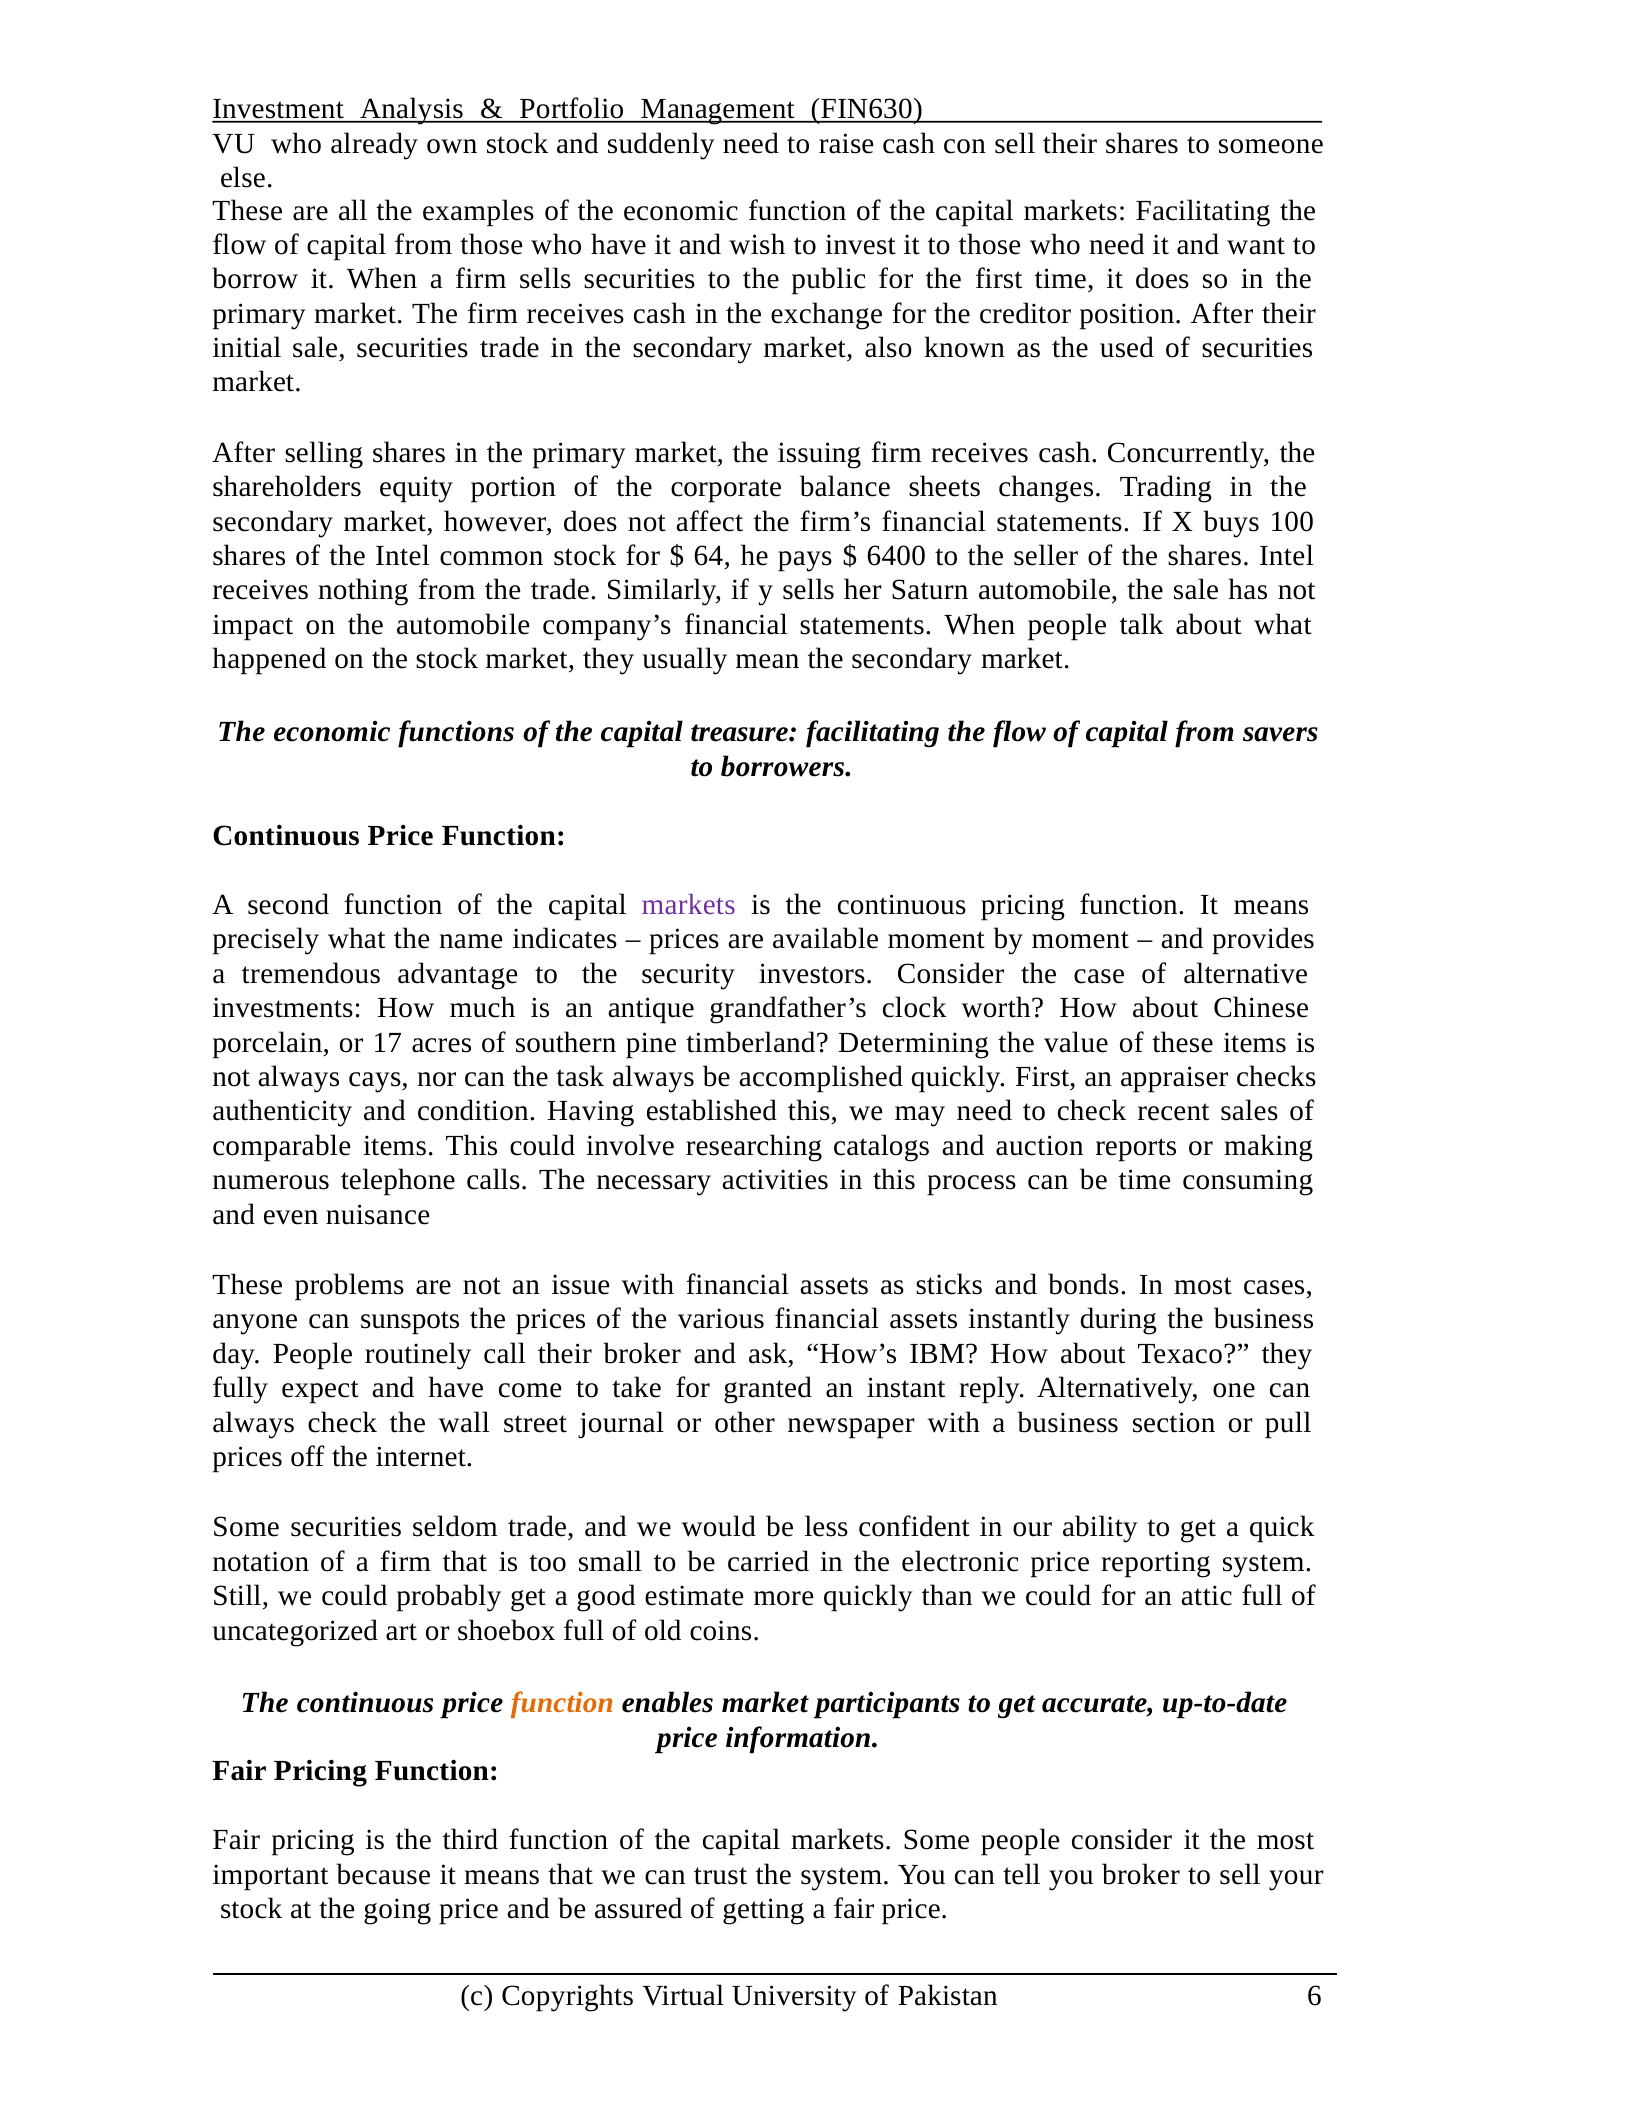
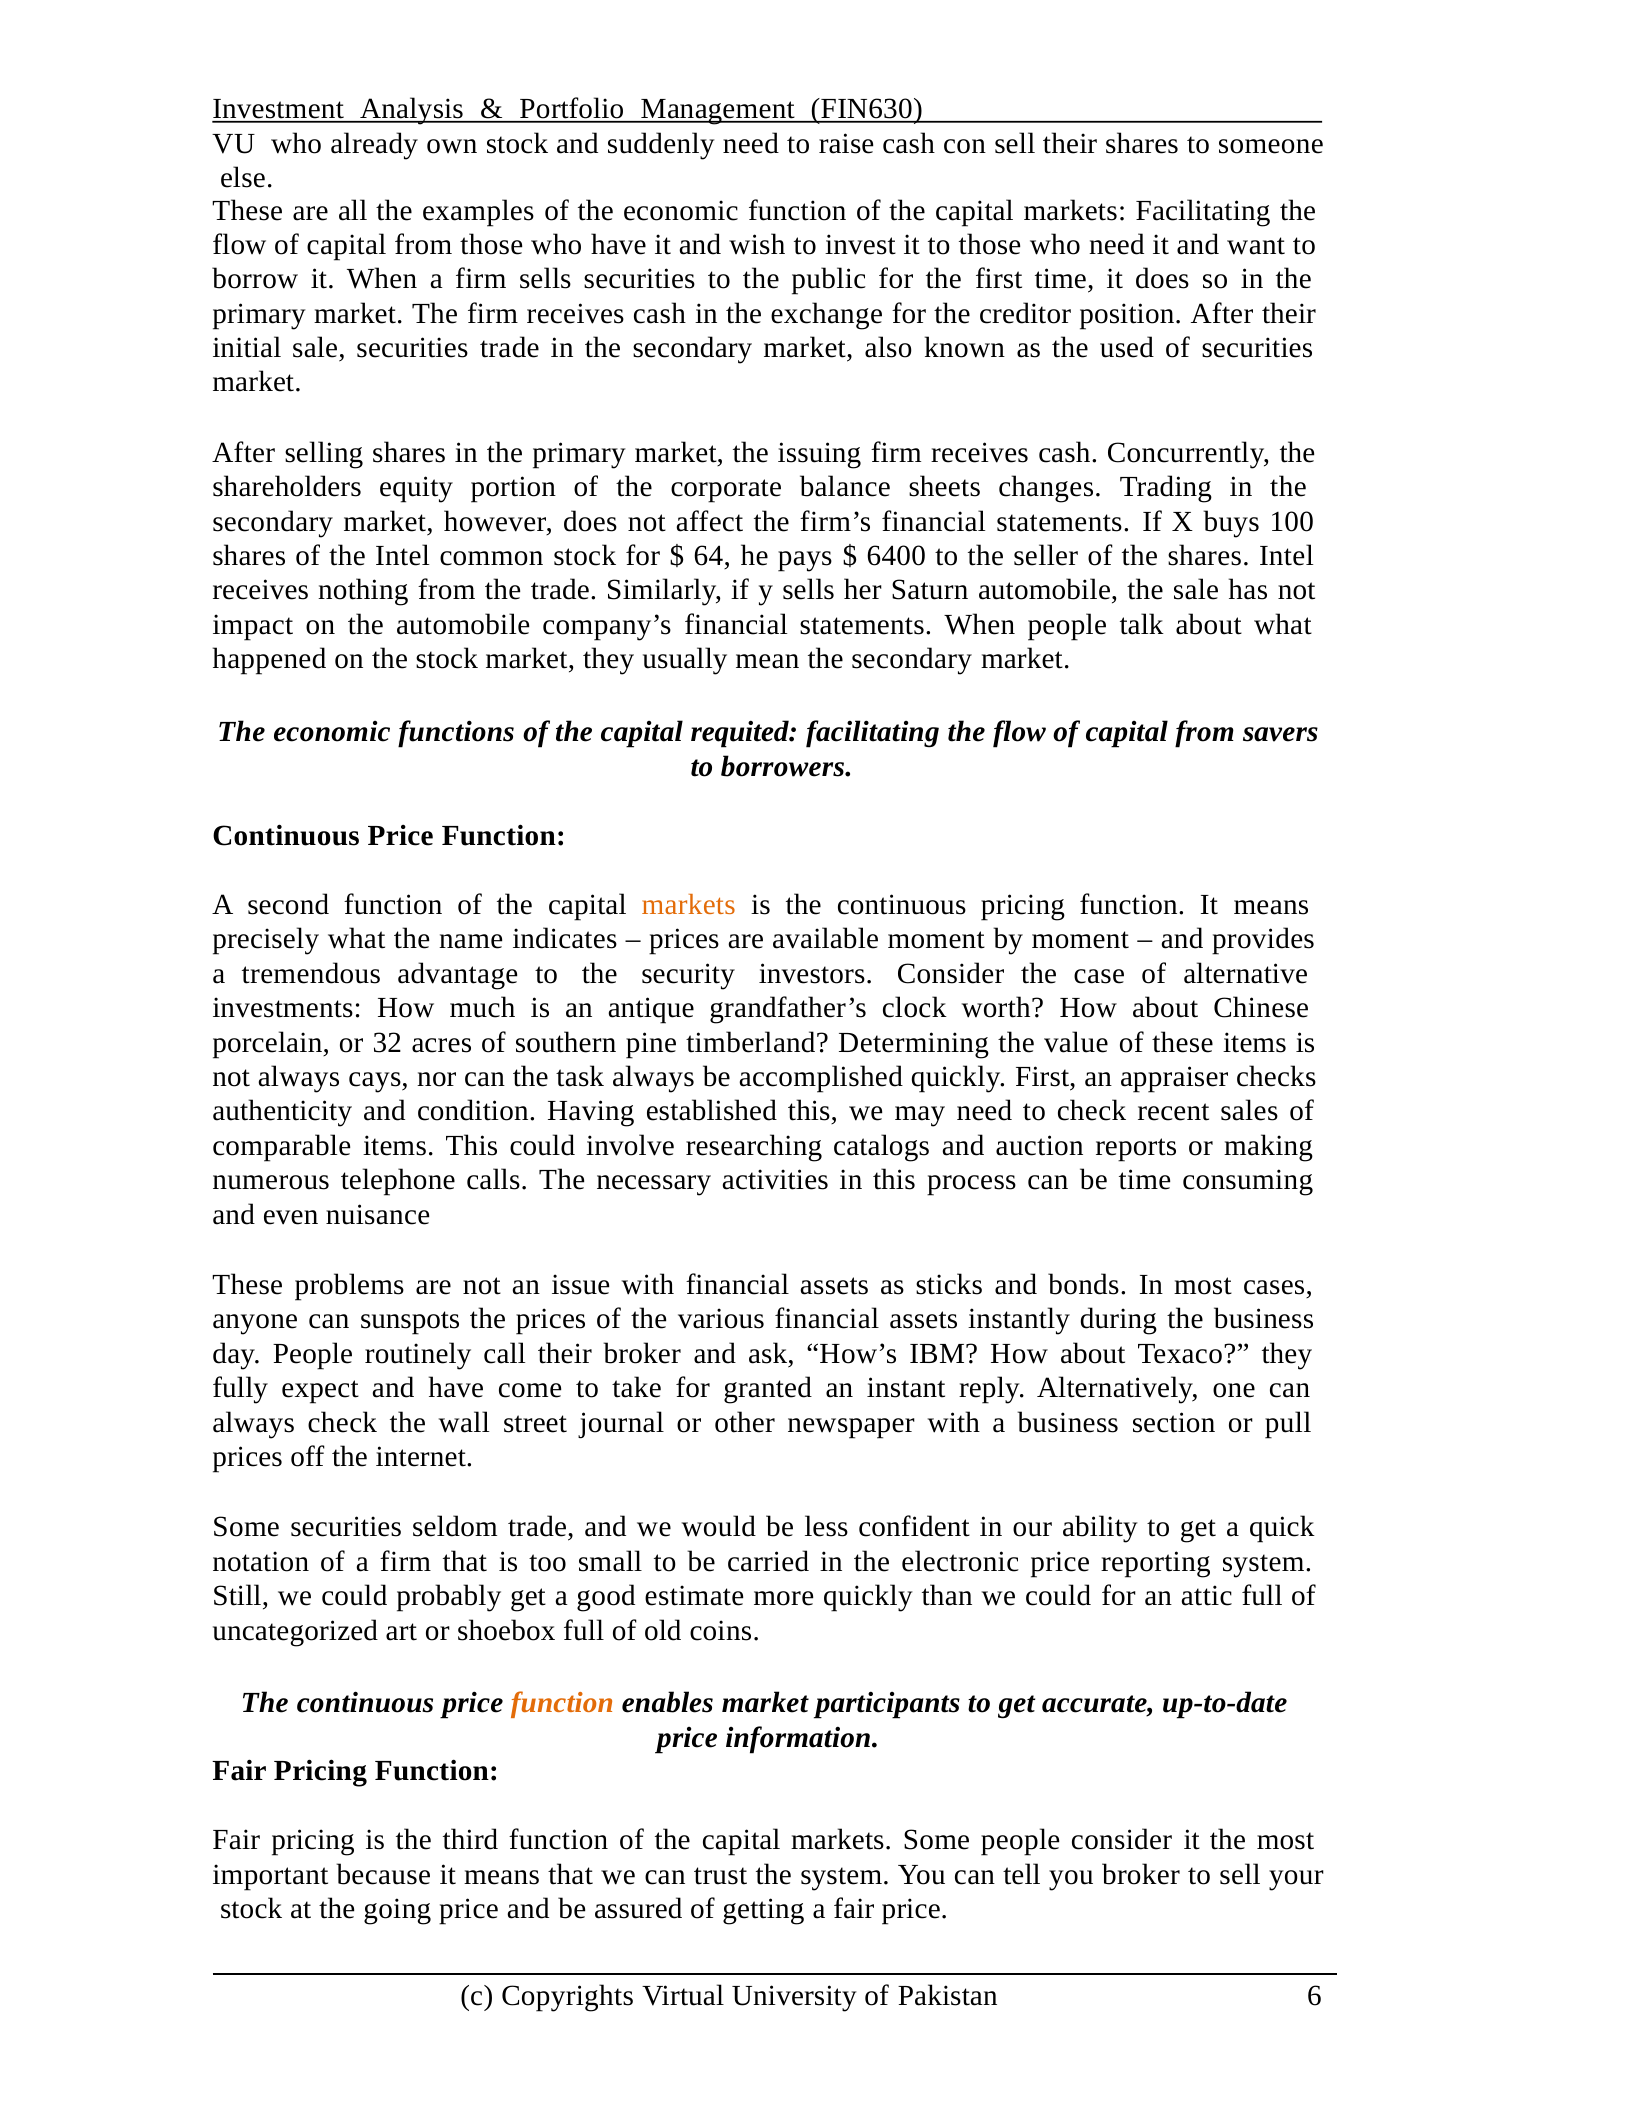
treasure: treasure -> requited (744, 732)
markets colour: purple -> orange (689, 905)
17: 17 -> 32 (387, 1042)
